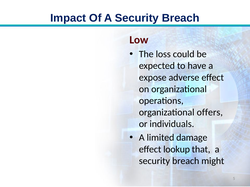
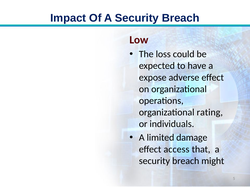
offers: offers -> rating (210, 113)
lookup: lookup -> access (176, 150)
